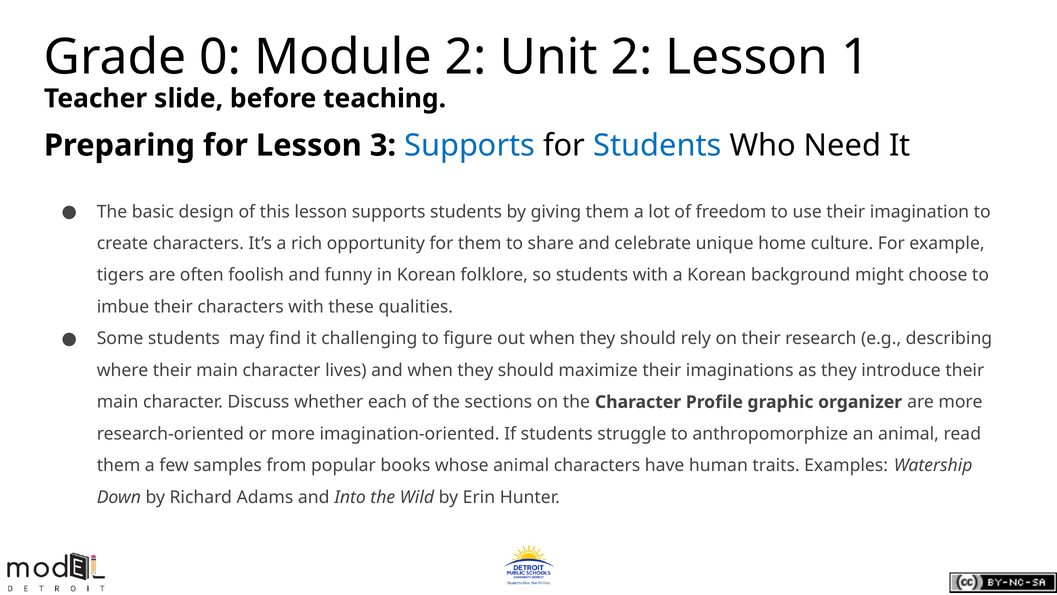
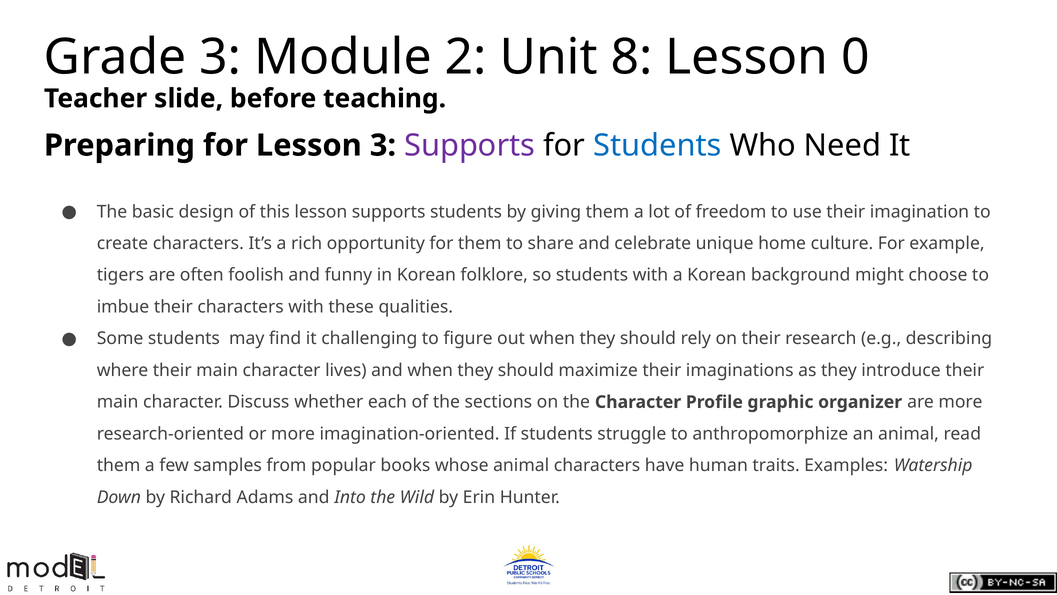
Grade 0: 0 -> 3 (220, 57)
Unit 2: 2 -> 8 (632, 57)
1: 1 -> 0 (856, 57)
Supports colour: blue -> purple (470, 145)
